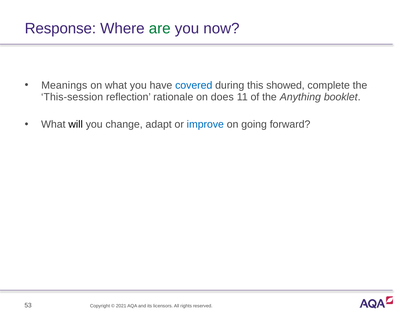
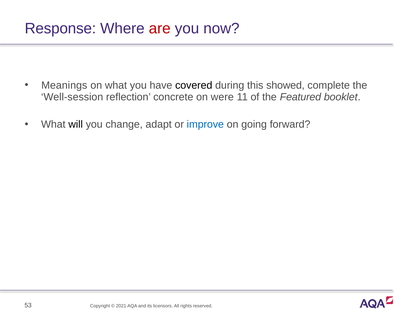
are colour: green -> red (160, 28)
covered colour: blue -> black (194, 85)
This-session: This-session -> Well-session (72, 97)
rationale: rationale -> concrete (173, 97)
does: does -> were (222, 97)
Anything: Anything -> Featured (300, 97)
